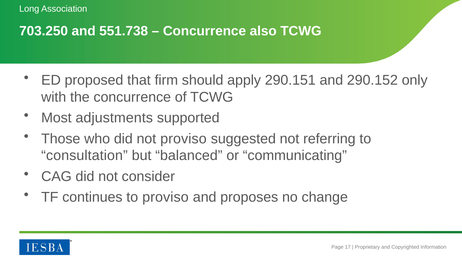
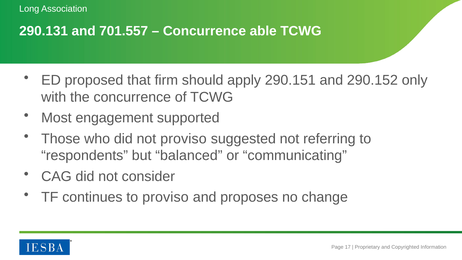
703.250: 703.250 -> 290.131 (44, 31)
551.738: 551.738 -> 701.557 (124, 31)
also: also -> able (263, 31)
adjustments: adjustments -> engagement (114, 118)
consultation: consultation -> respondents (85, 156)
